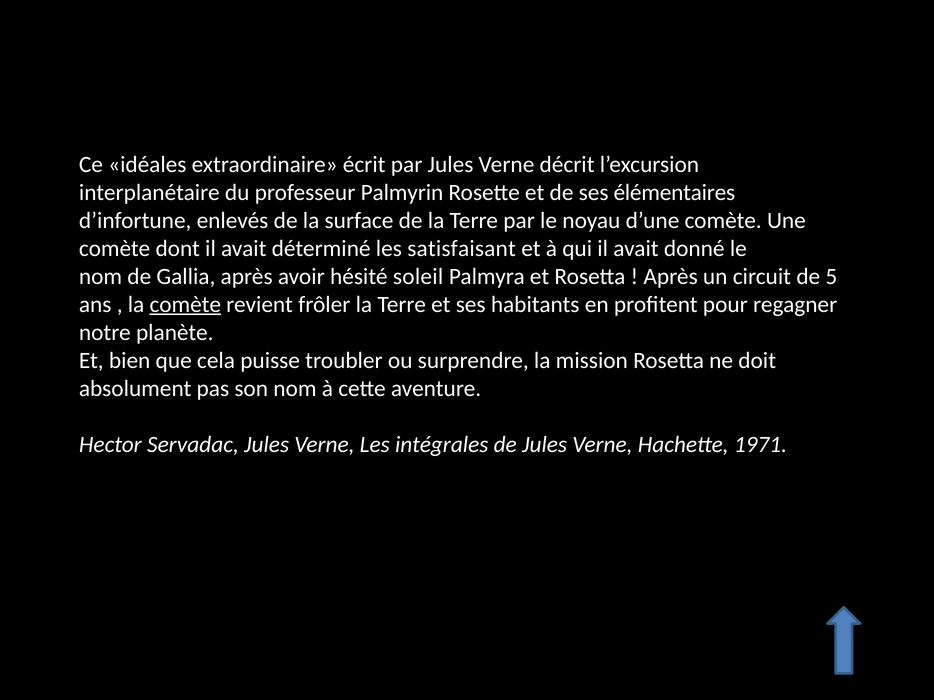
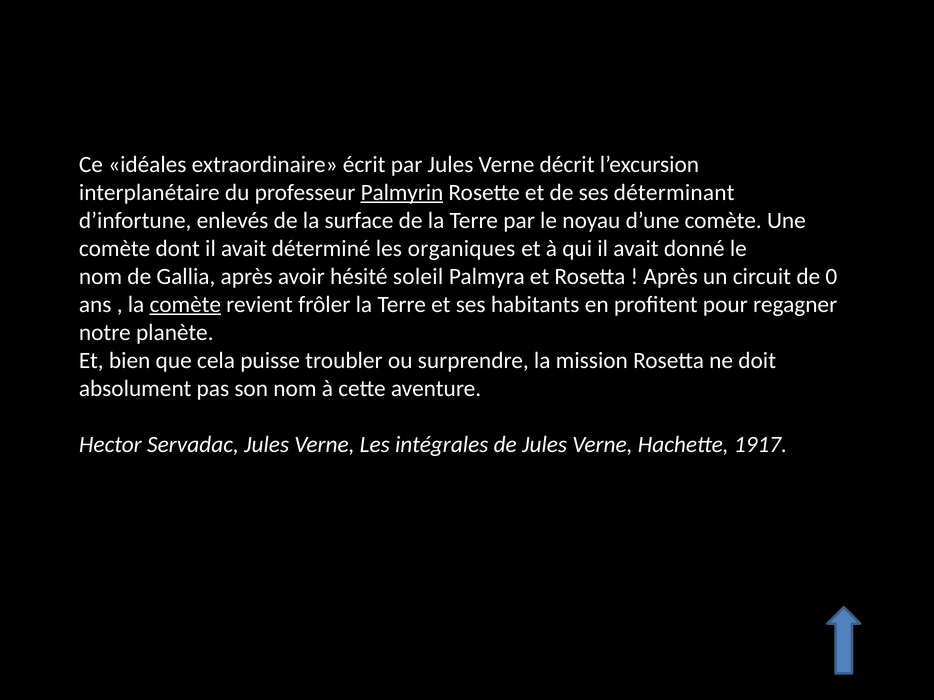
Palmyrin underline: none -> present (402, 193)
élémentaires: élémentaires -> déterminant (674, 193)
satisfaisant: satisfaisant -> organiques (462, 249)
5: 5 -> 0 (831, 277)
1971: 1971 -> 1917 (760, 445)
